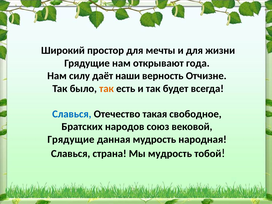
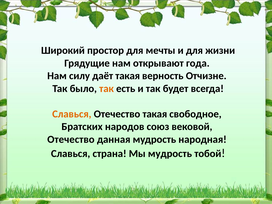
даёт наши: наши -> такая (128, 76)
Славься colour: blue -> orange (72, 114)
Грядущие: Грядущие -> Отечество (71, 139)
